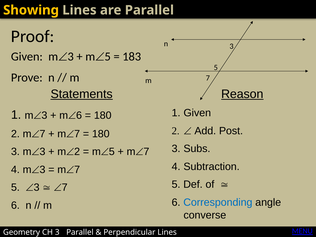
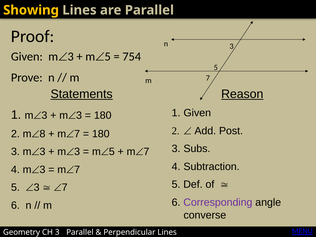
183: 183 -> 754 (132, 57)
6: 6 -> 3 (79, 116)
7: 7 -> 8 (42, 134)
2: 2 -> 3 (77, 152)
Corresponding colour: blue -> purple (218, 202)
